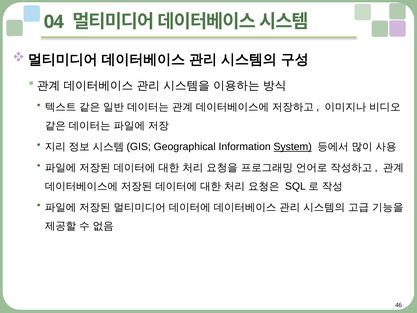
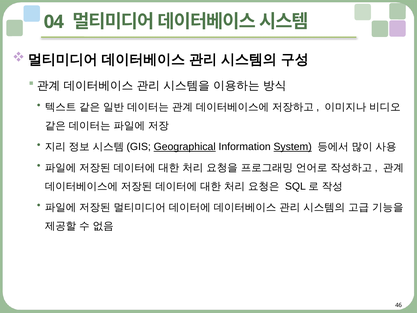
Geographical underline: none -> present (185, 147)
